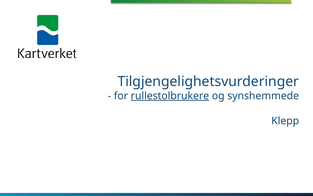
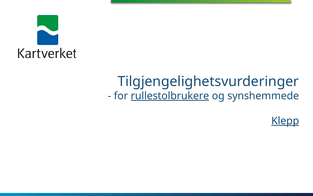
Klepp underline: none -> present (285, 121)
